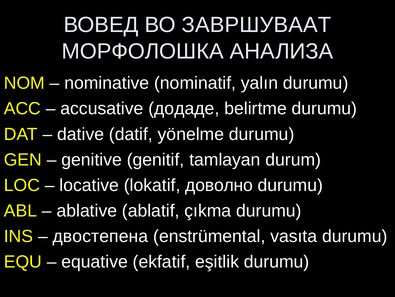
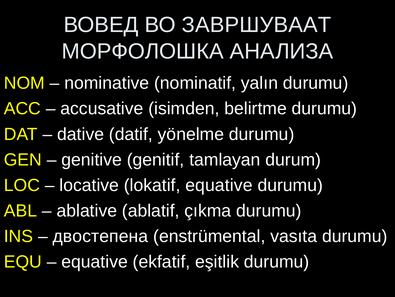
додаде: додаде -> isimden (184, 108)
lokatif доволно: доволно -> equative (219, 185)
